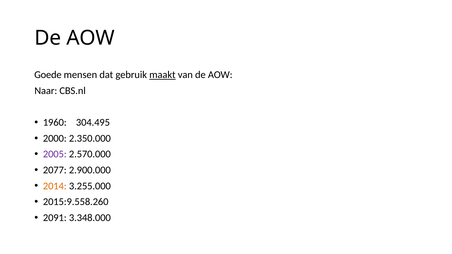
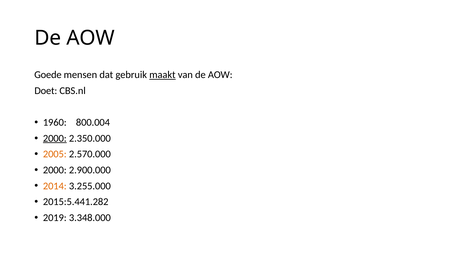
Naar: Naar -> Doet (46, 91)
304.495: 304.495 -> 800.004 (93, 123)
2000 underline: none -> present (55, 138)
2005 colour: purple -> orange (55, 154)
2077: 2077 -> 2000 (55, 170)
2015:9.558.260: 2015:9.558.260 -> 2015:5.441.282 (76, 202)
2091: 2091 -> 2019 (55, 218)
